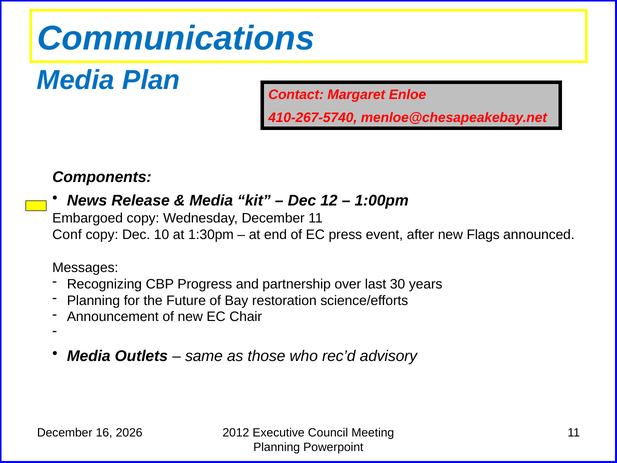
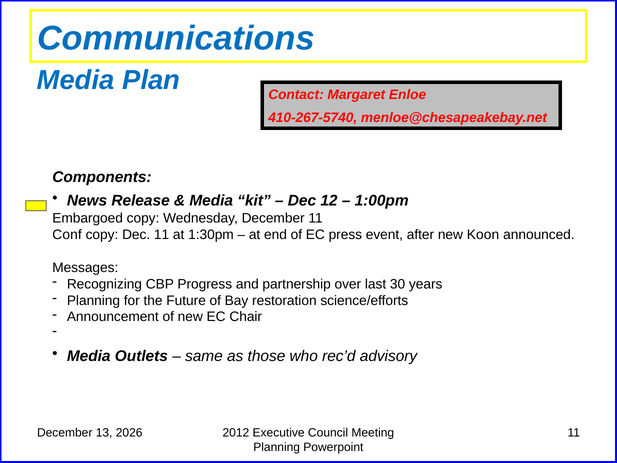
Dec 10: 10 -> 11 (162, 235)
Flags: Flags -> Koon (483, 235)
16: 16 -> 13 (104, 433)
